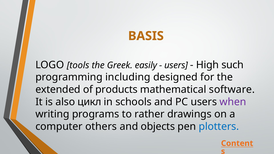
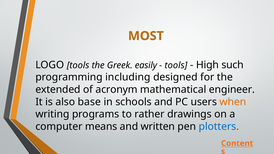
BASIS: BASIS -> MOST (146, 36)
users: users -> tools (176, 65)
products: products -> acronym (117, 90)
software: software -> engineer (232, 90)
цикл: цикл -> base (89, 102)
when colour: purple -> orange (233, 102)
others: others -> means (101, 127)
objects: objects -> written (158, 127)
